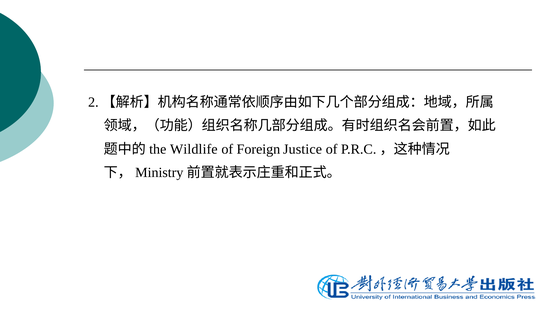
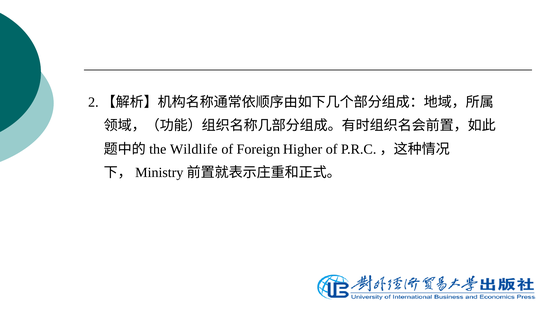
Justice: Justice -> Higher (303, 149)
